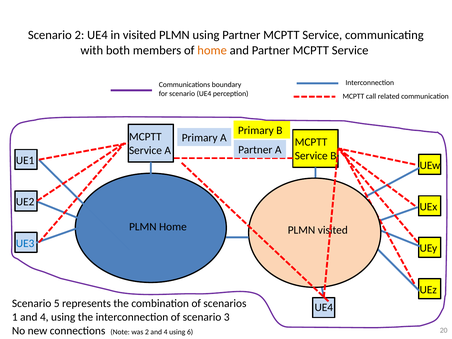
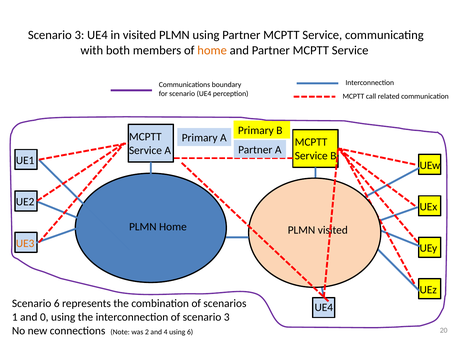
2: 2 -> 3 (79, 35)
UE3 colour: blue -> orange (25, 243)
Scenario 5: 5 -> 6 (57, 304)
1 and 4: 4 -> 0 (44, 317)
